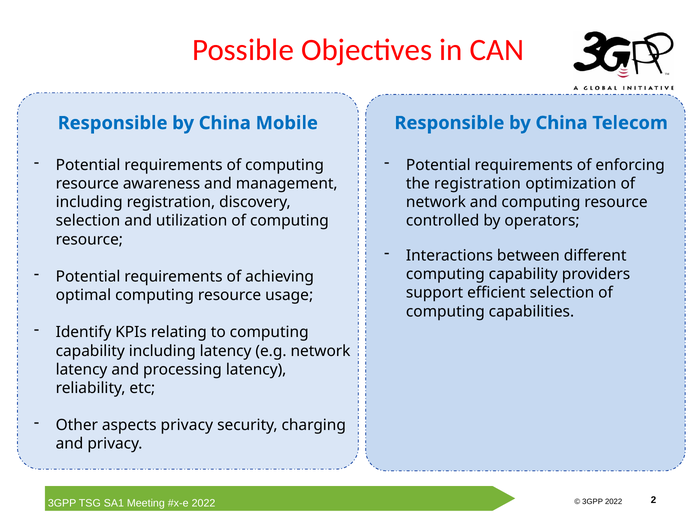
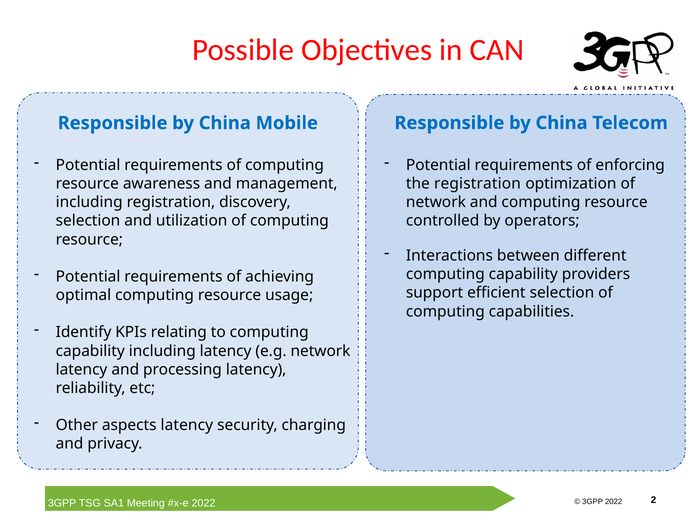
aspects privacy: privacy -> latency (187, 425)
